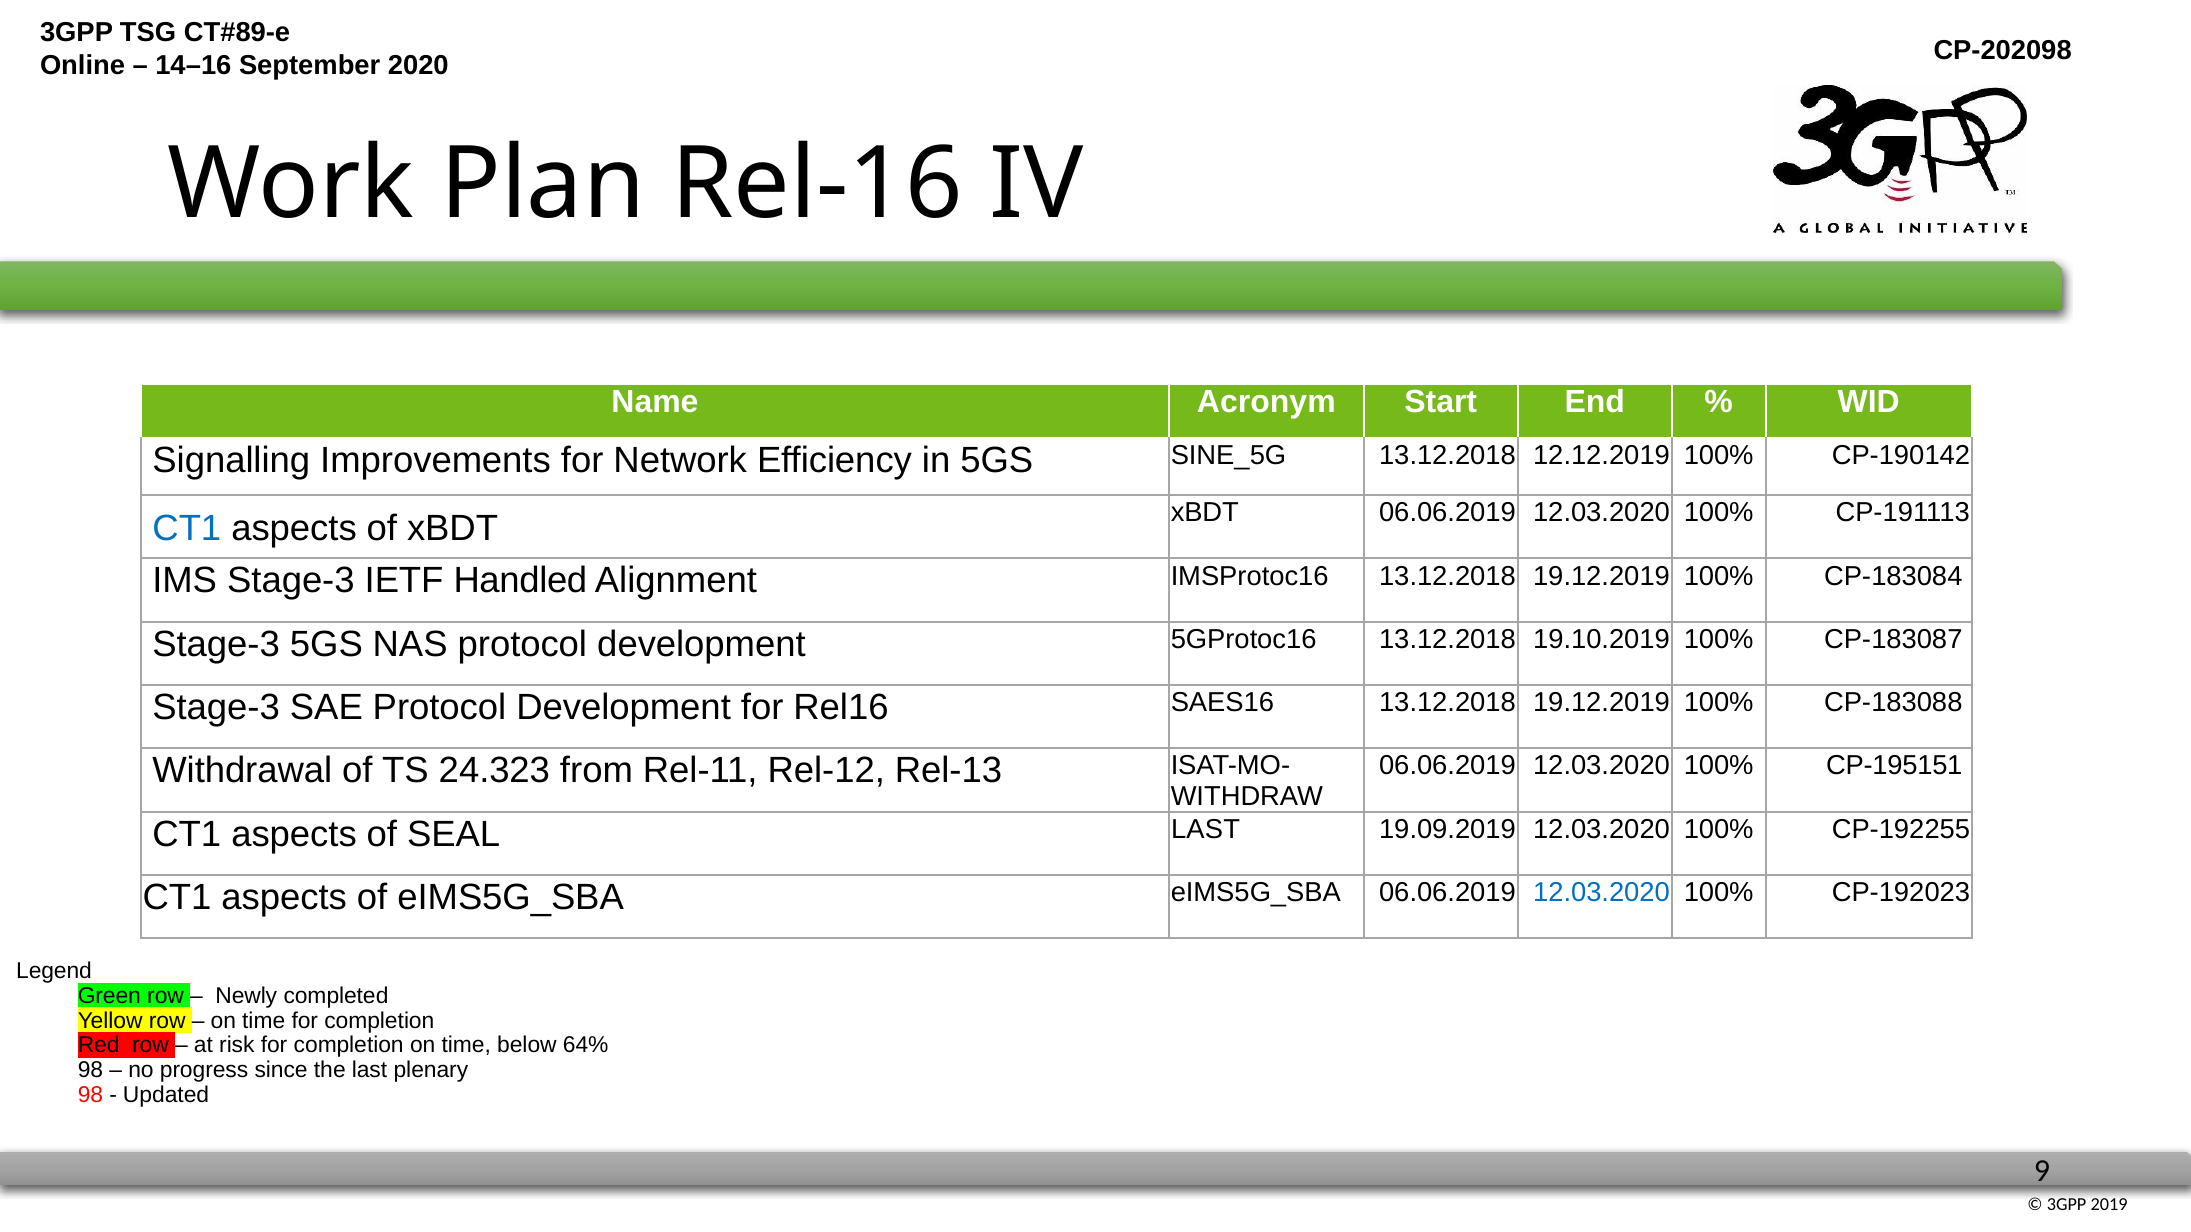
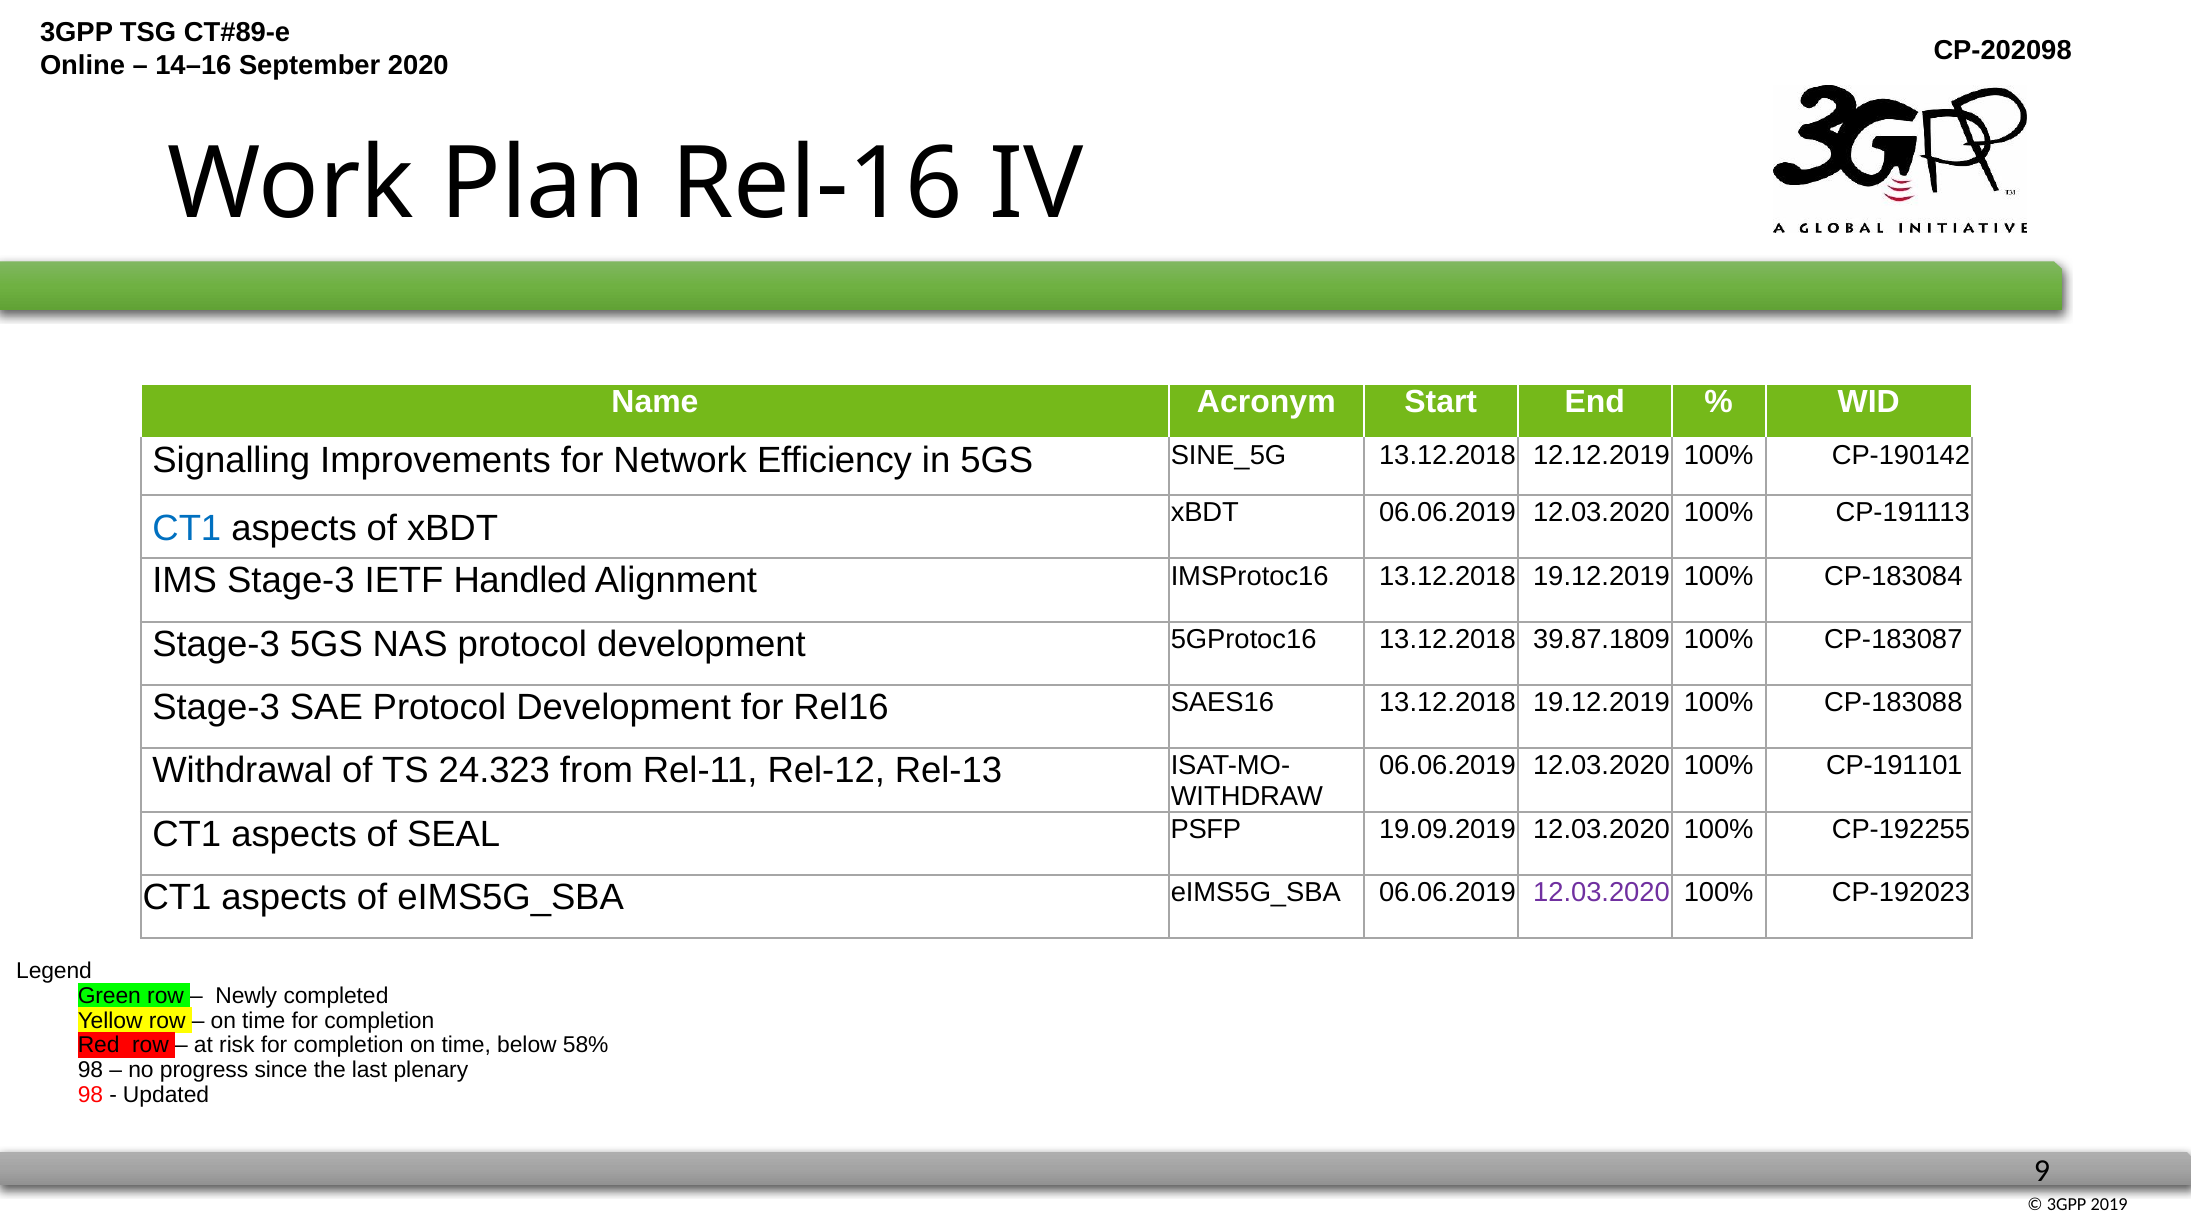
19.10.2019: 19.10.2019 -> 39.87.1809 (1601, 640)
CP-195151: CP-195151 -> CP-191101 (1894, 766)
SEAL LAST: LAST -> PSFP (1206, 830)
12.03.2020 colour: blue -> purple (1601, 893)
64%: 64% -> 58% (586, 1046)
